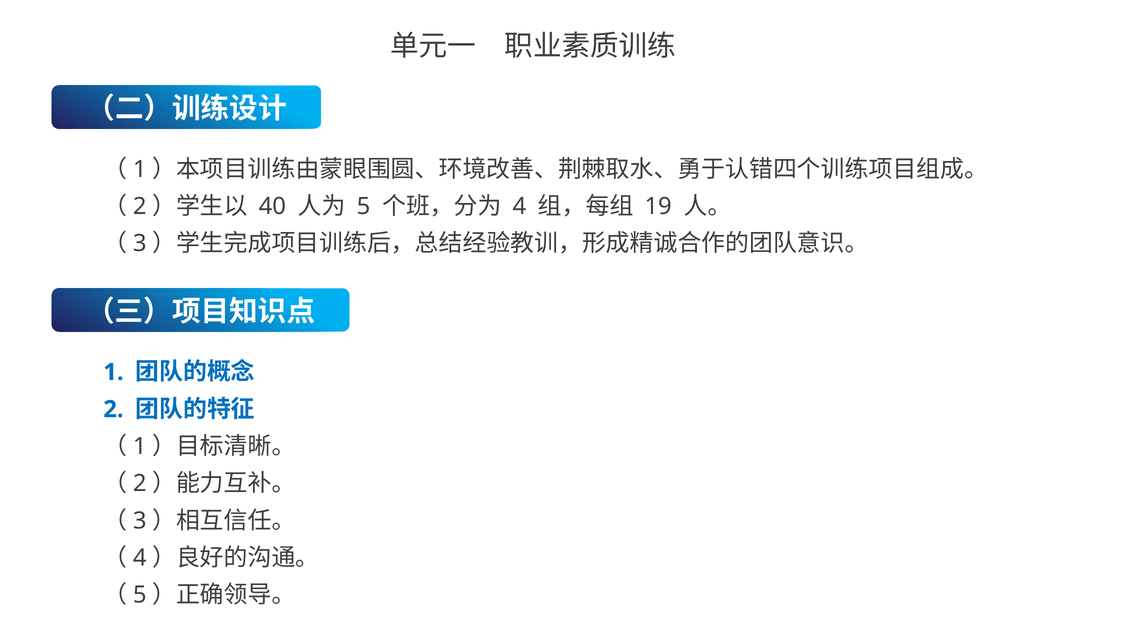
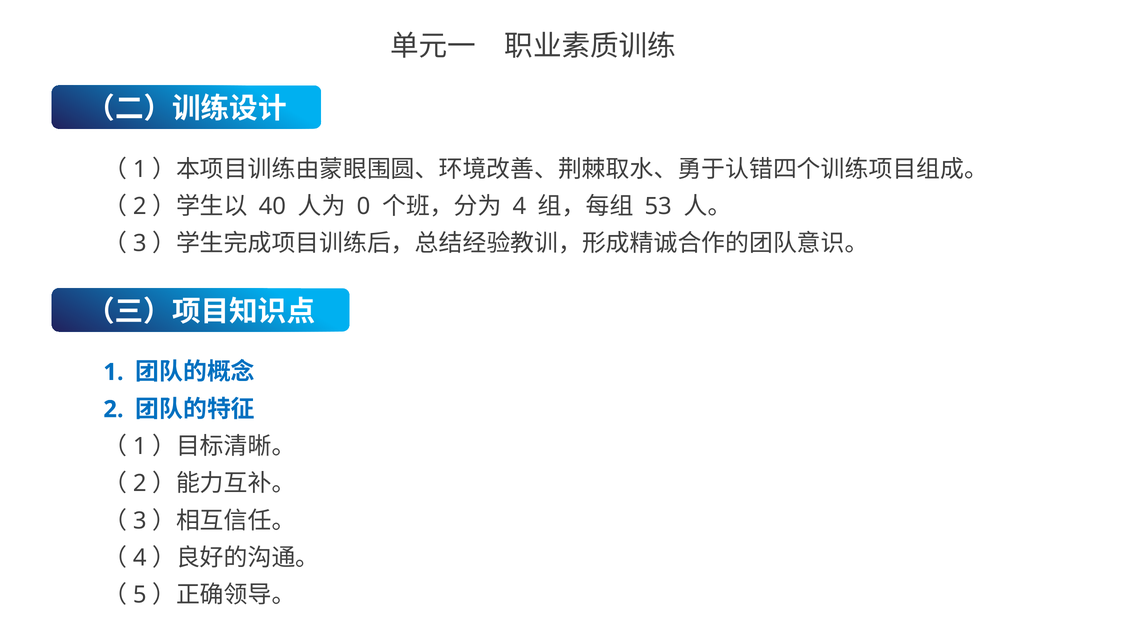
5: 5 -> 0 (364, 207)
19: 19 -> 53 (658, 207)
